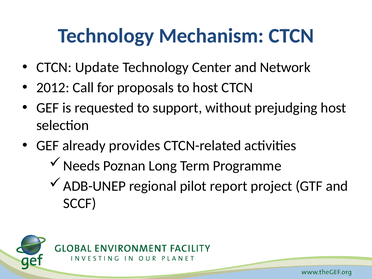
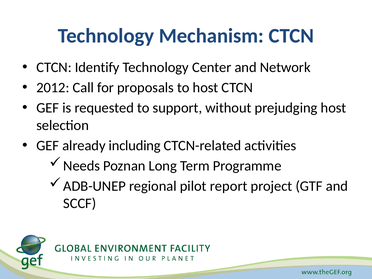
Update: Update -> Identify (97, 67)
provides: provides -> including (135, 146)
